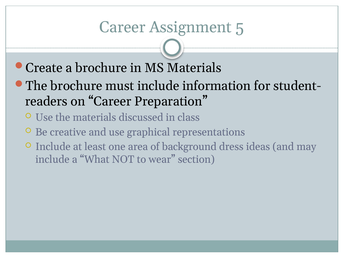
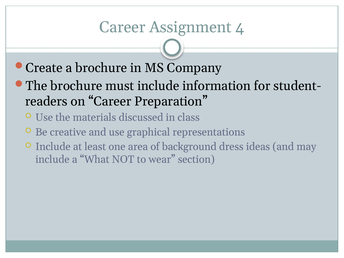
5: 5 -> 4 (240, 27)
MS Materials: Materials -> Company (194, 68)
